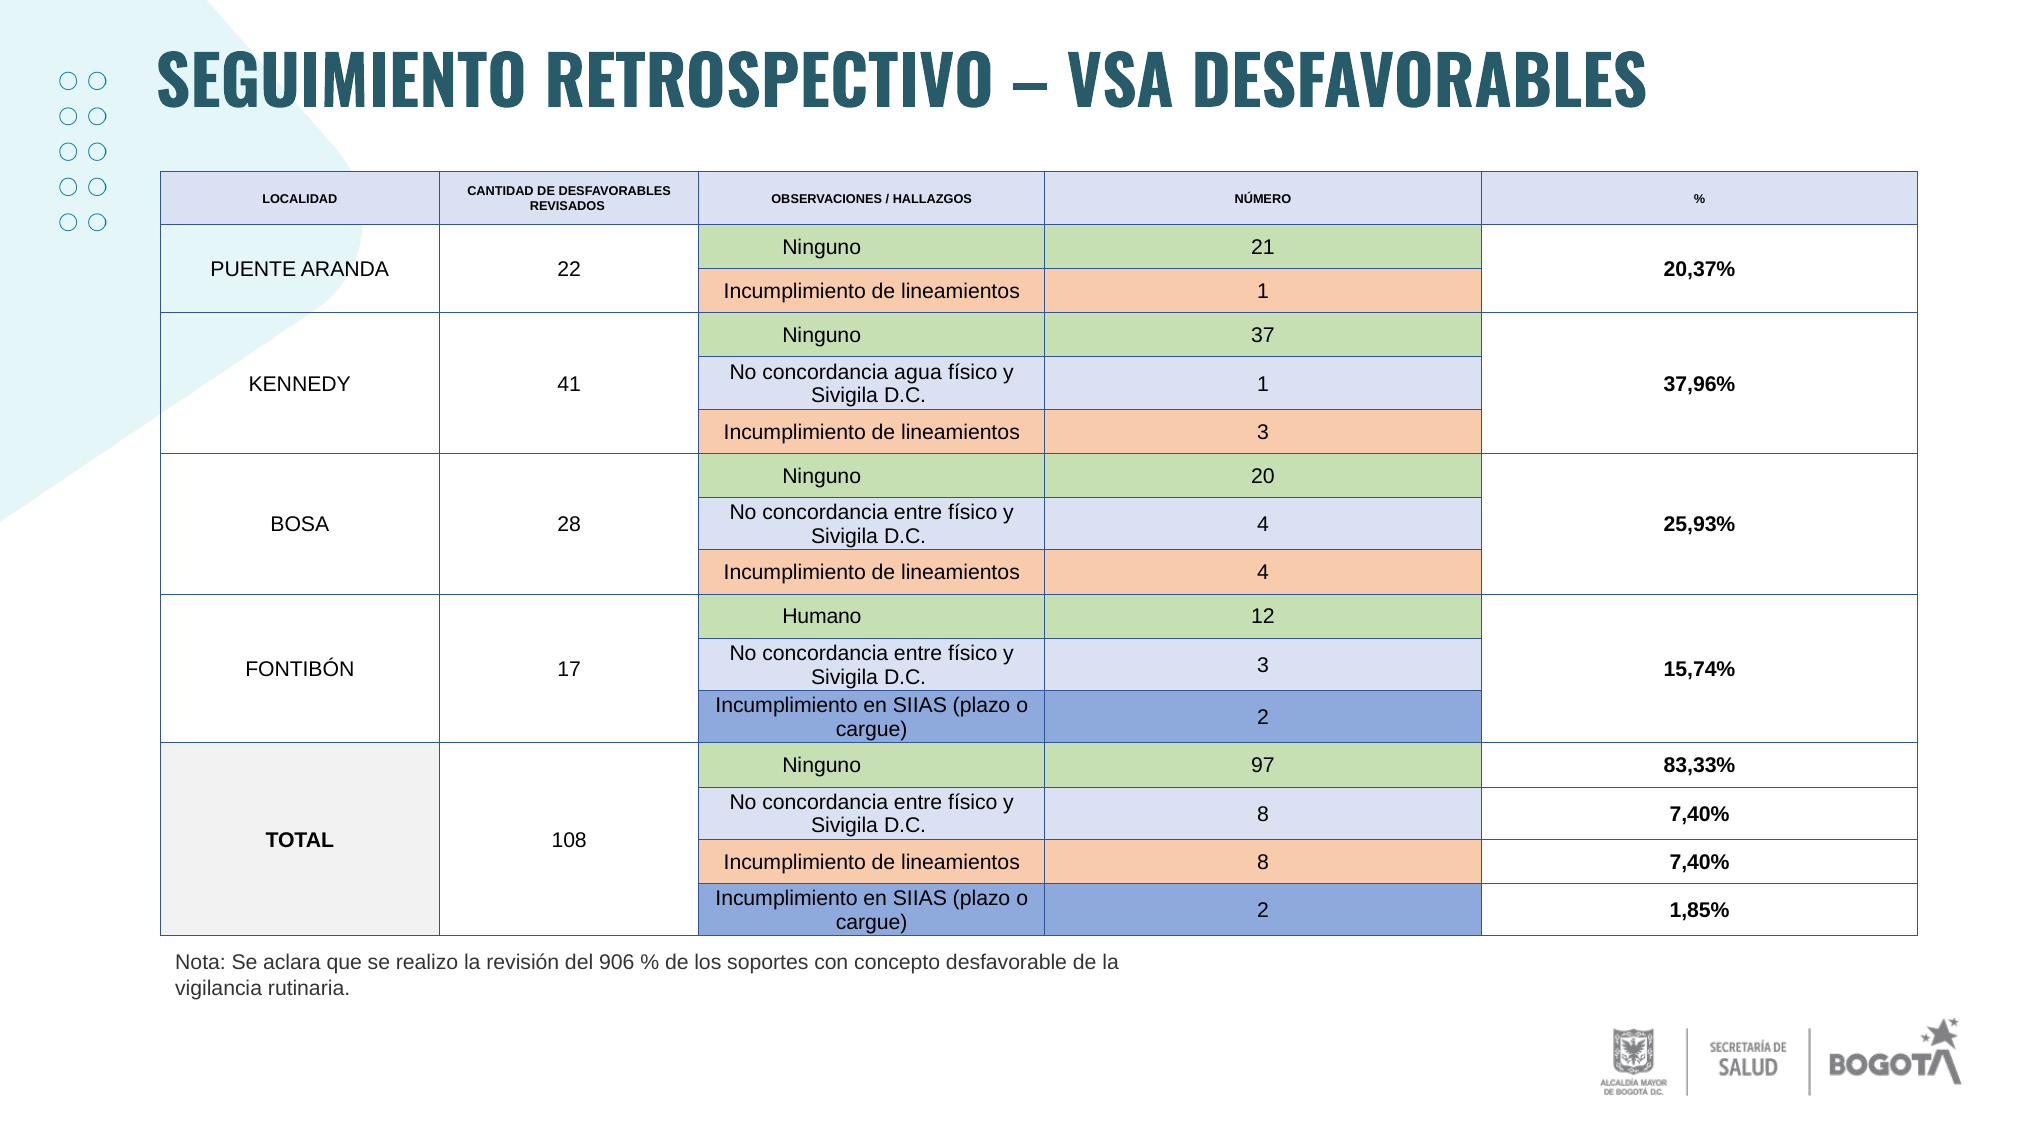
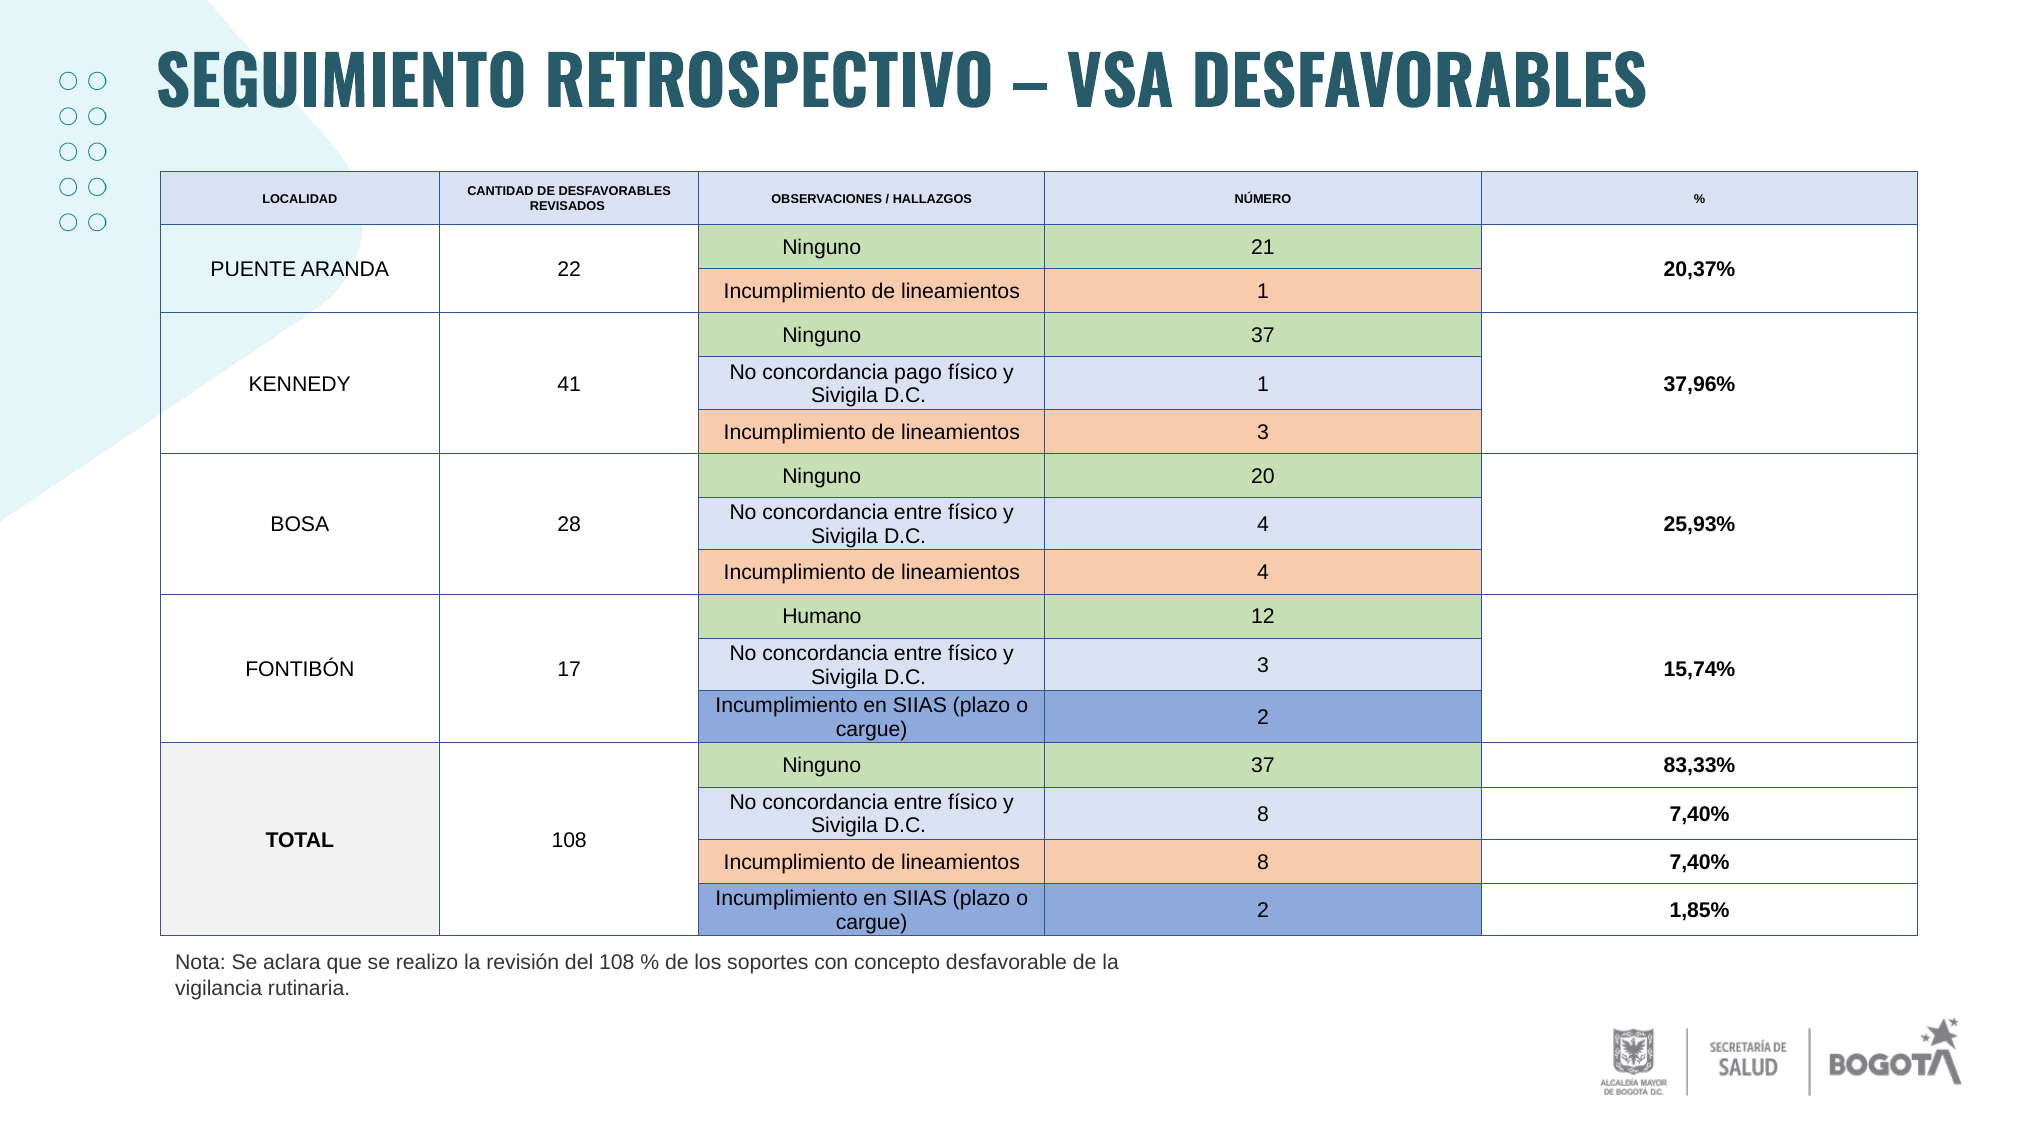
agua: agua -> pago (918, 372)
97: 97 -> 37 (1263, 766)
del 906: 906 -> 108 (617, 963)
